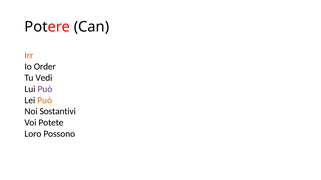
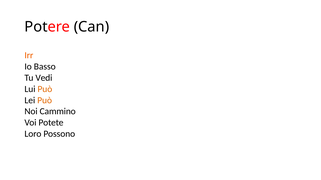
Order: Order -> Basso (45, 67)
Può colour: purple -> orange (45, 89)
Sostantivi: Sostantivi -> Cammino (58, 112)
